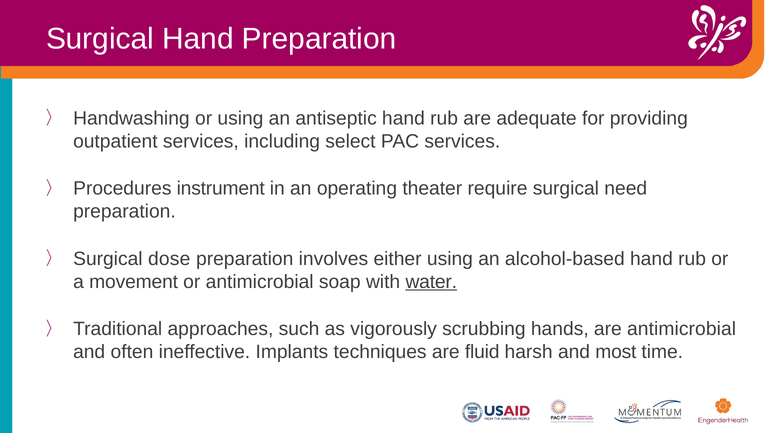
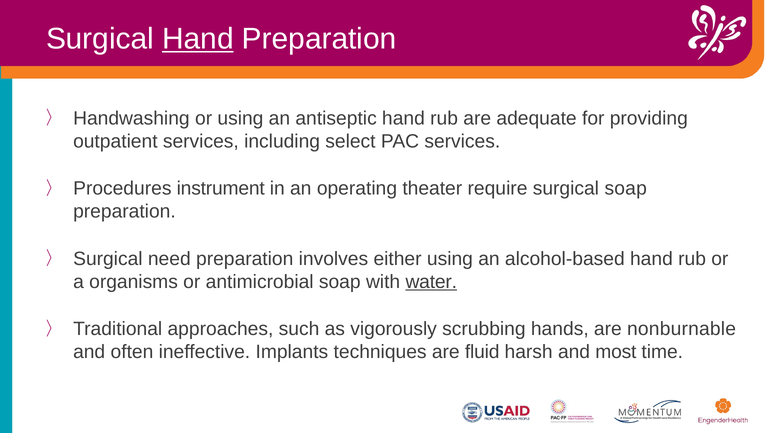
Hand underline: none -> present (198, 39)
surgical need: need -> soap (626, 189)
dose: dose -> need (169, 259)
movement: movement -> organisms (134, 282)
are antimicrobial: antimicrobial -> nonburnable (682, 329)
